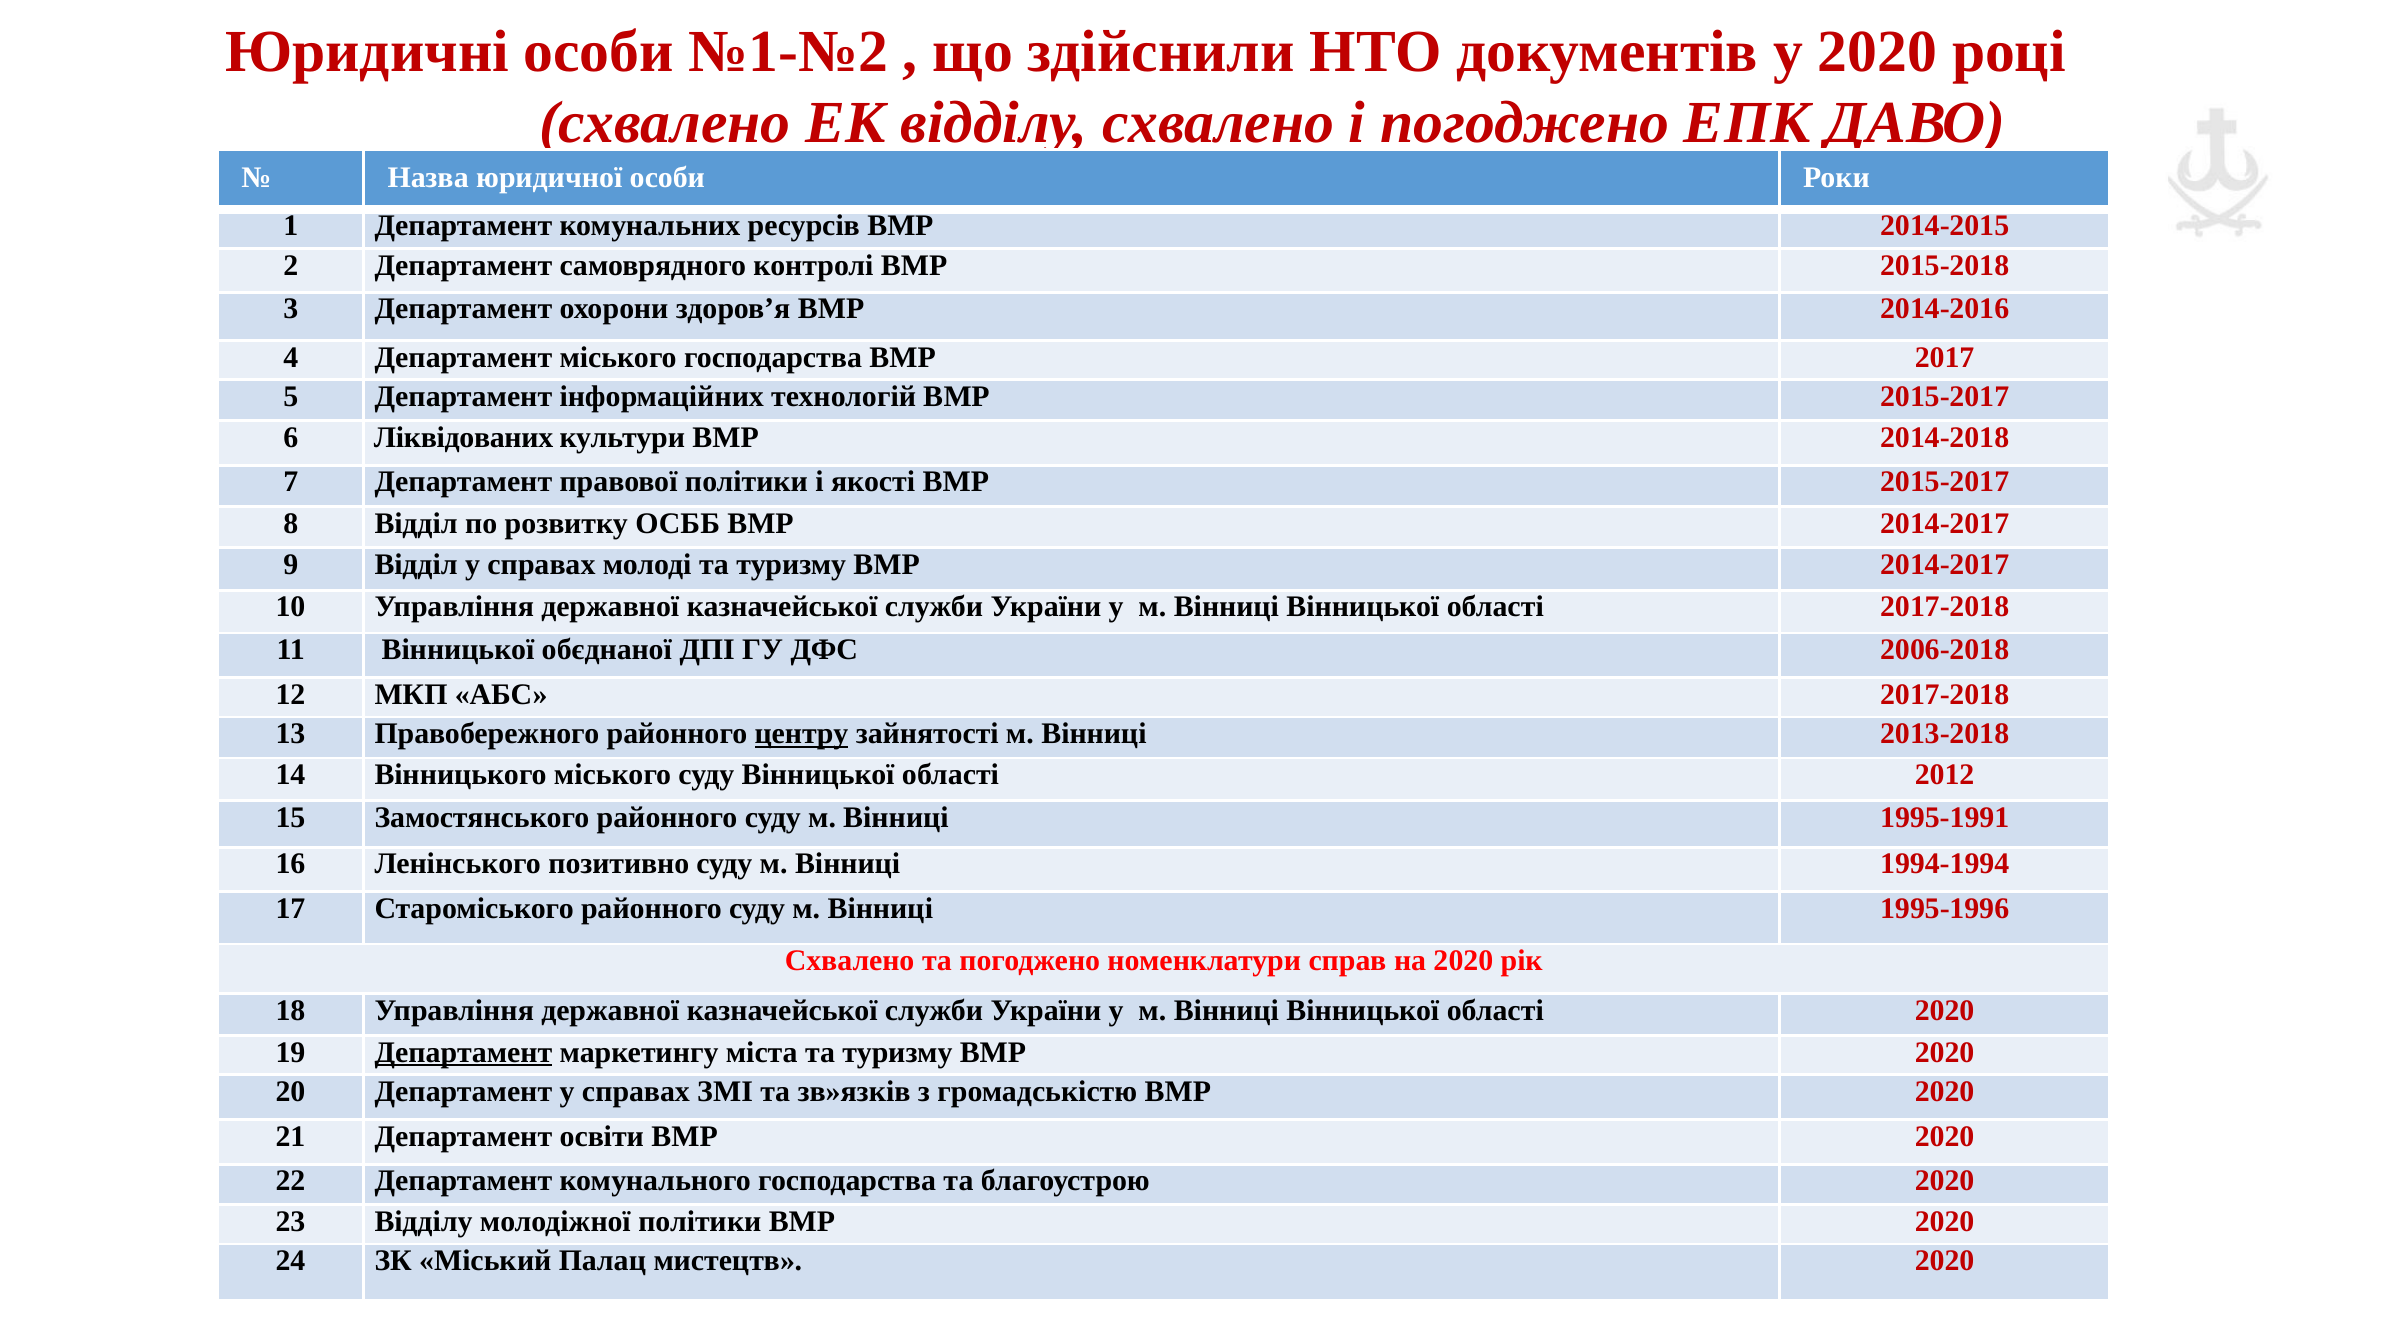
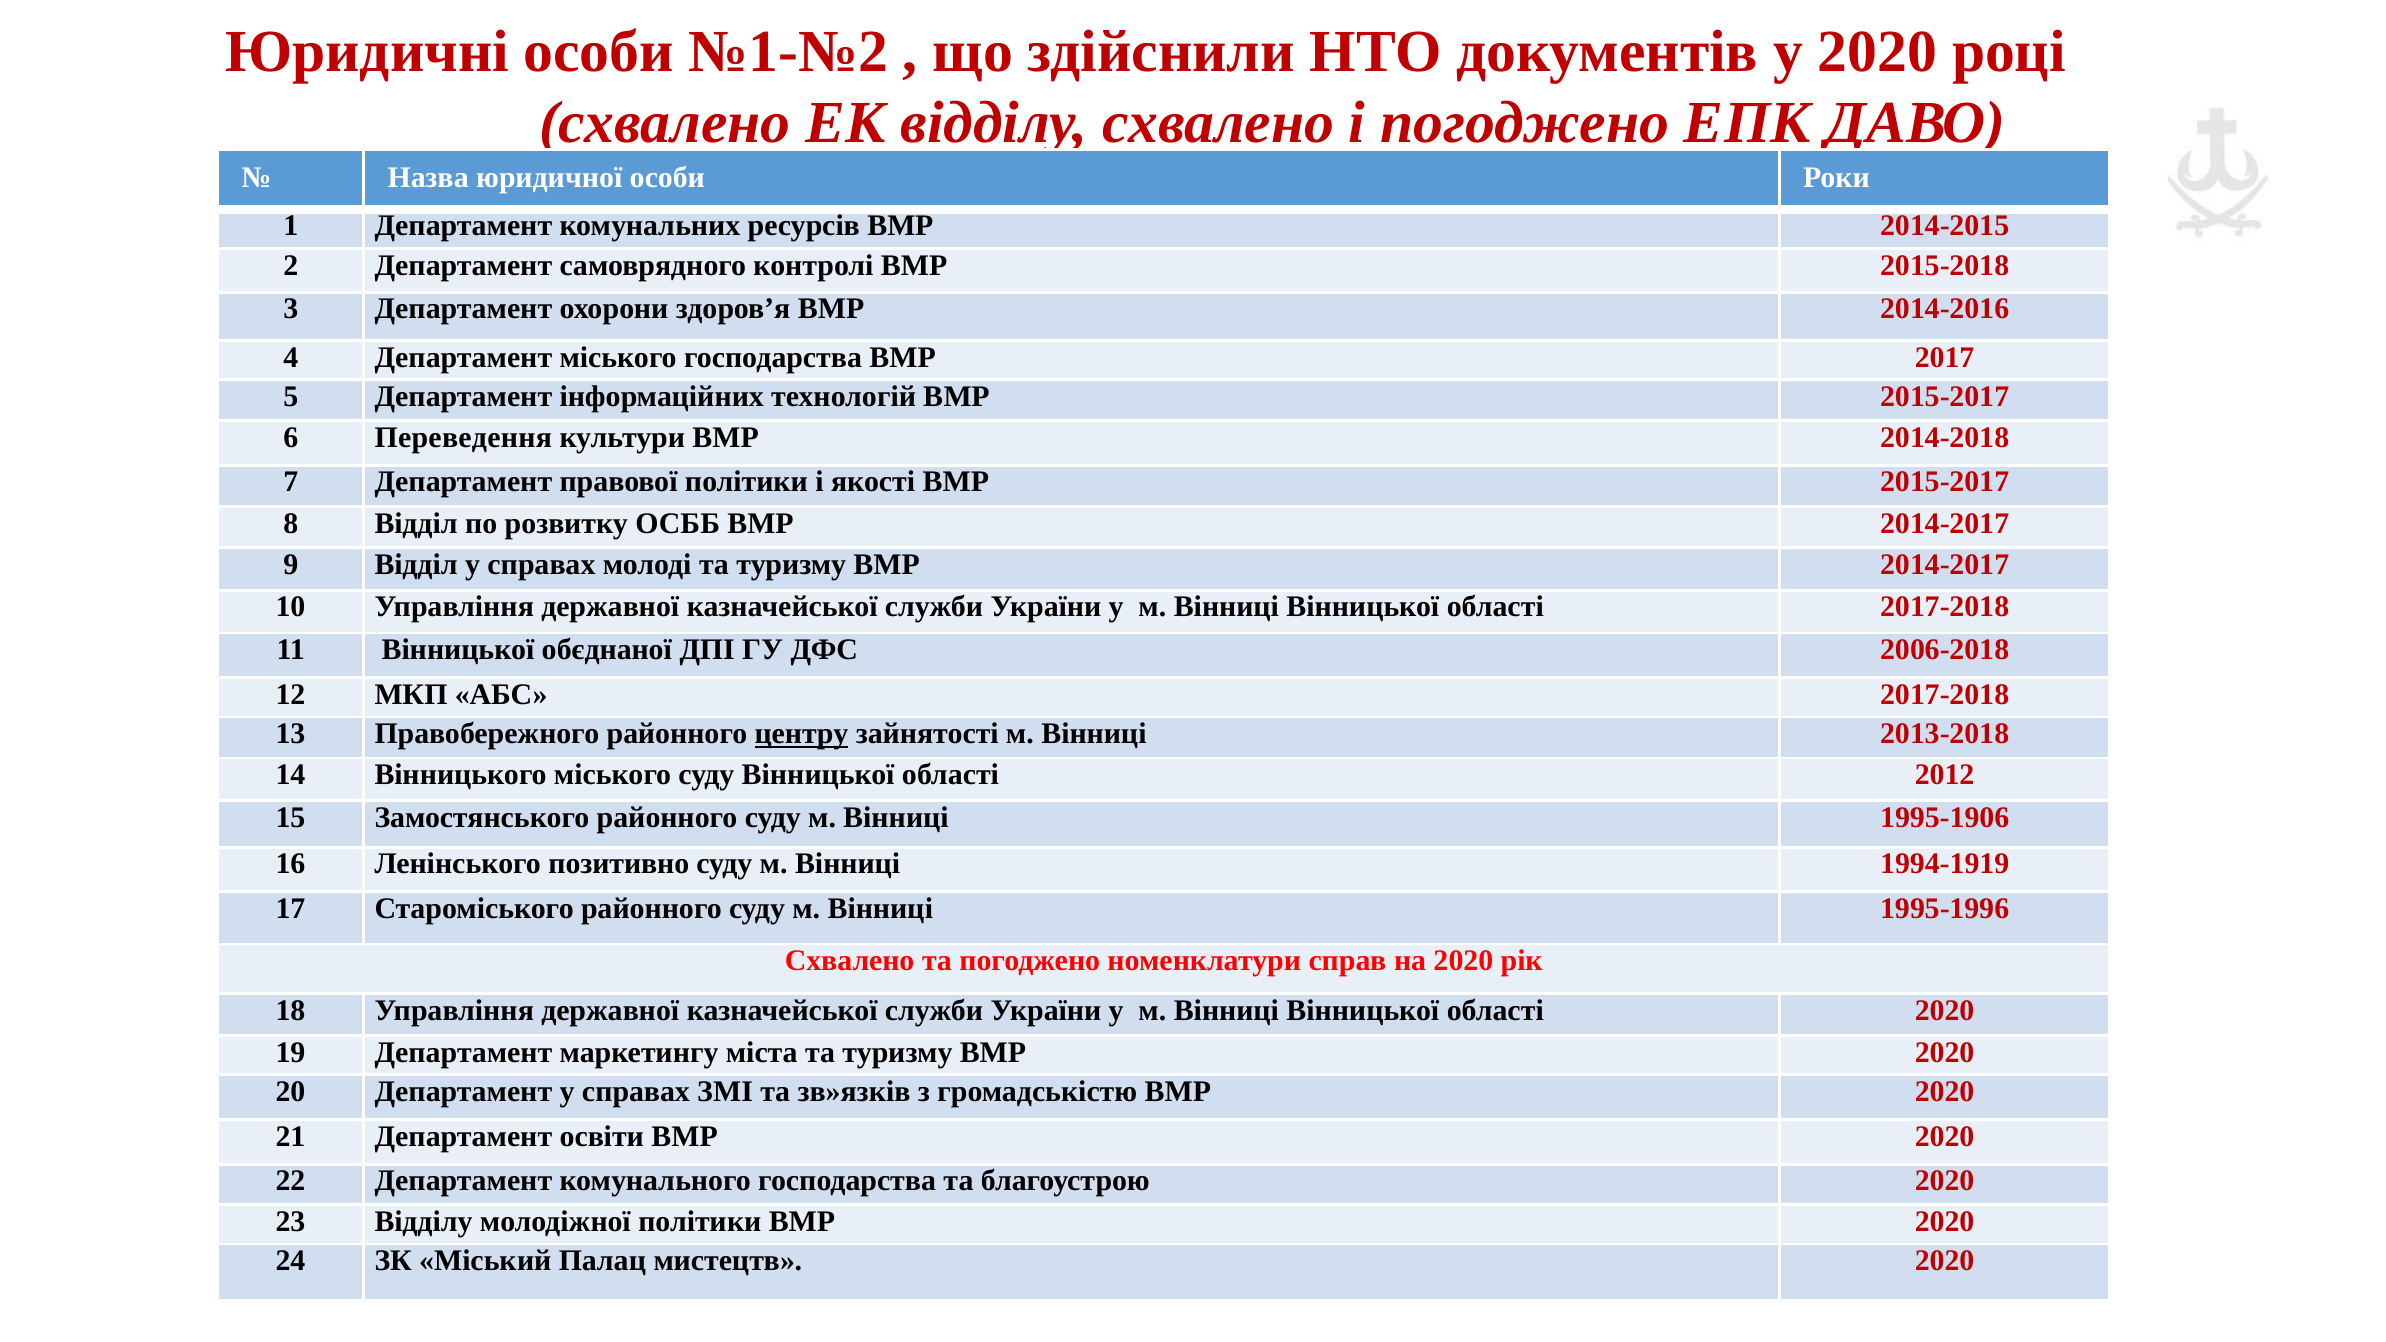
Ліквідованих: Ліквідованих -> Переведення (463, 438)
1995-1991: 1995-1991 -> 1995-1906 (1945, 818)
1994-1994: 1994-1994 -> 1994-1919 (1945, 864)
Департамент underline: present -> none (463, 1052)
